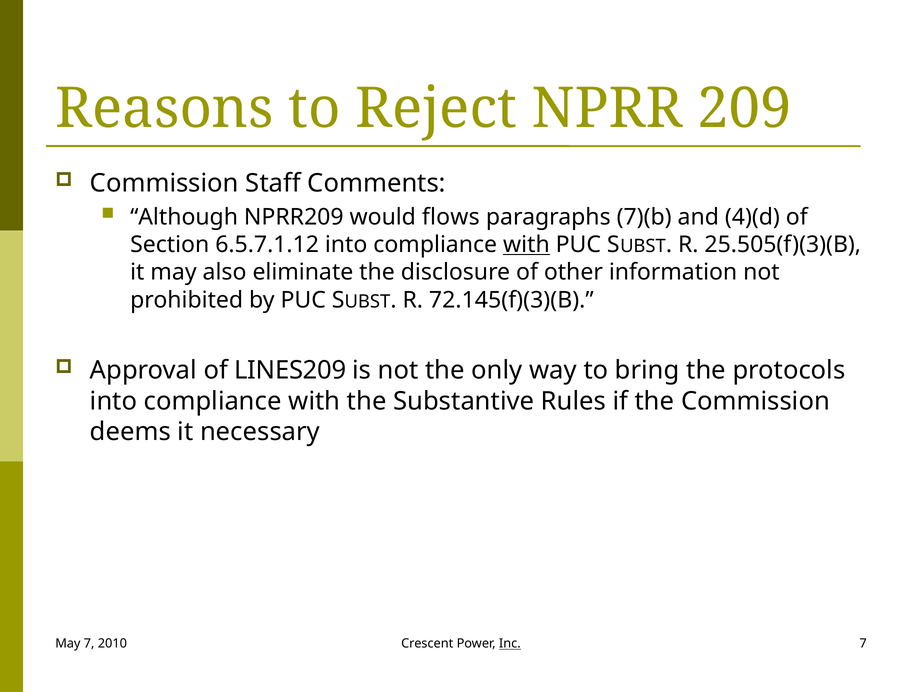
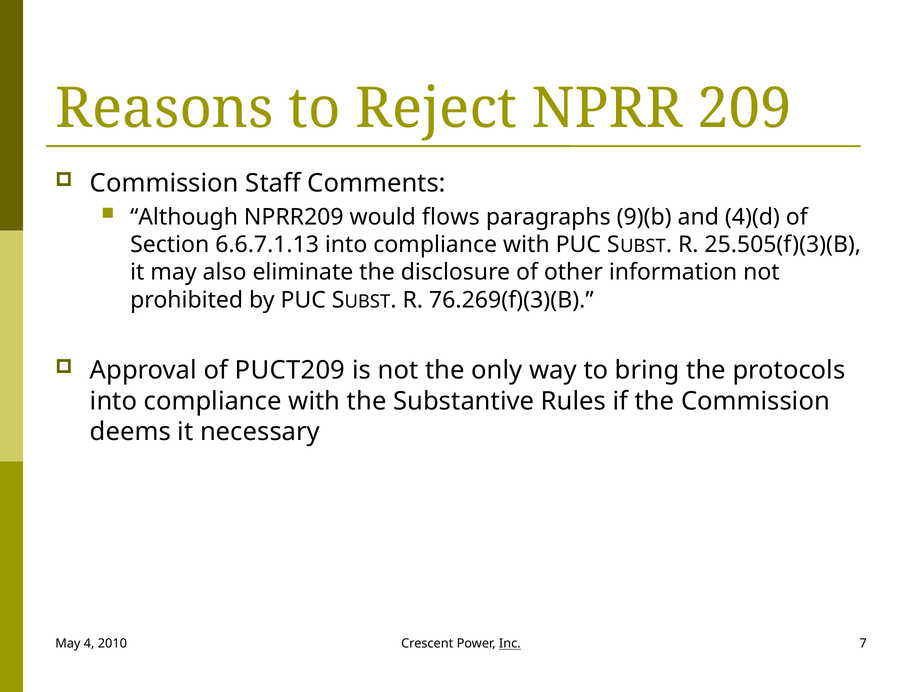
7)(b: 7)(b -> 9)(b (644, 217)
6.5.7.1.12: 6.5.7.1.12 -> 6.6.7.1.13 (267, 244)
with underline: present -> none (526, 244)
72.145(f)(3)(B: 72.145(f)(3)(B -> 76.269(f)(3)(B (511, 300)
LINES209: LINES209 -> PUCT209 (290, 370)
May 7: 7 -> 4 (89, 643)
